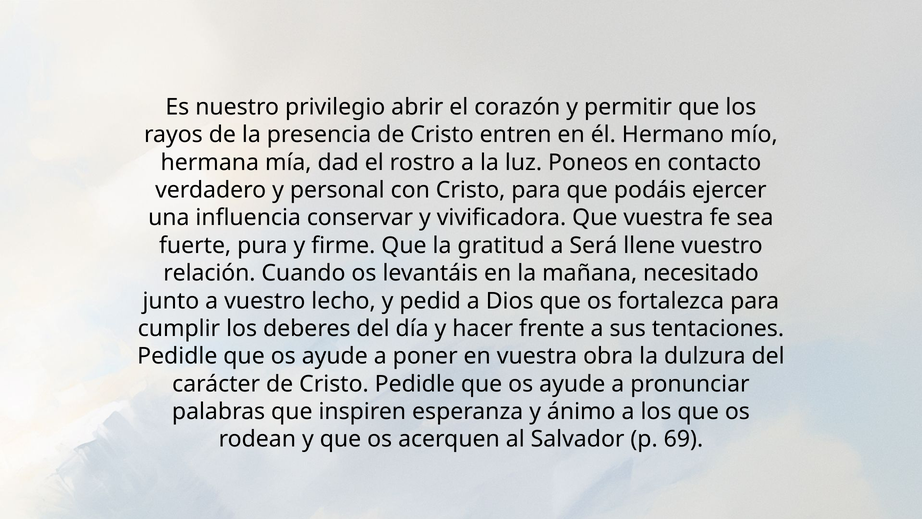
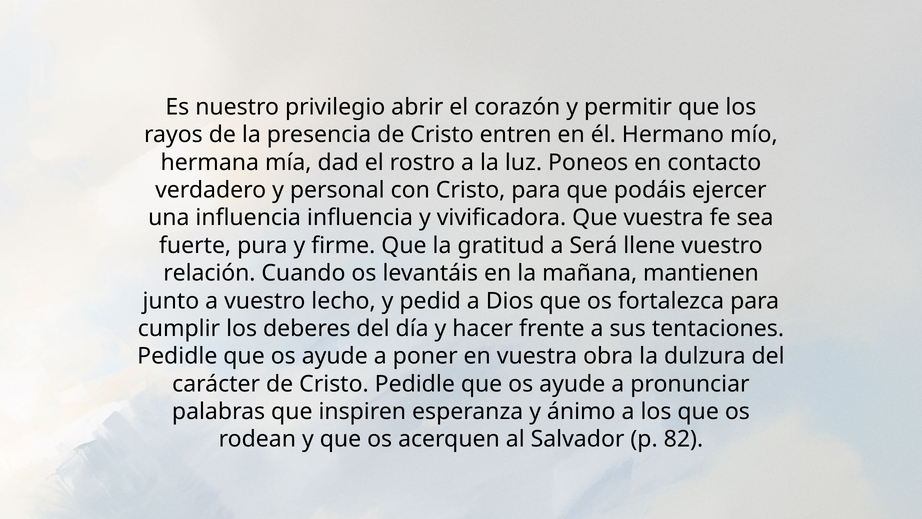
influencia conservar: conservar -> influencia (360, 218)
necesitado: necesitado -> mantienen (701, 273)
69: 69 -> 82 (683, 439)
